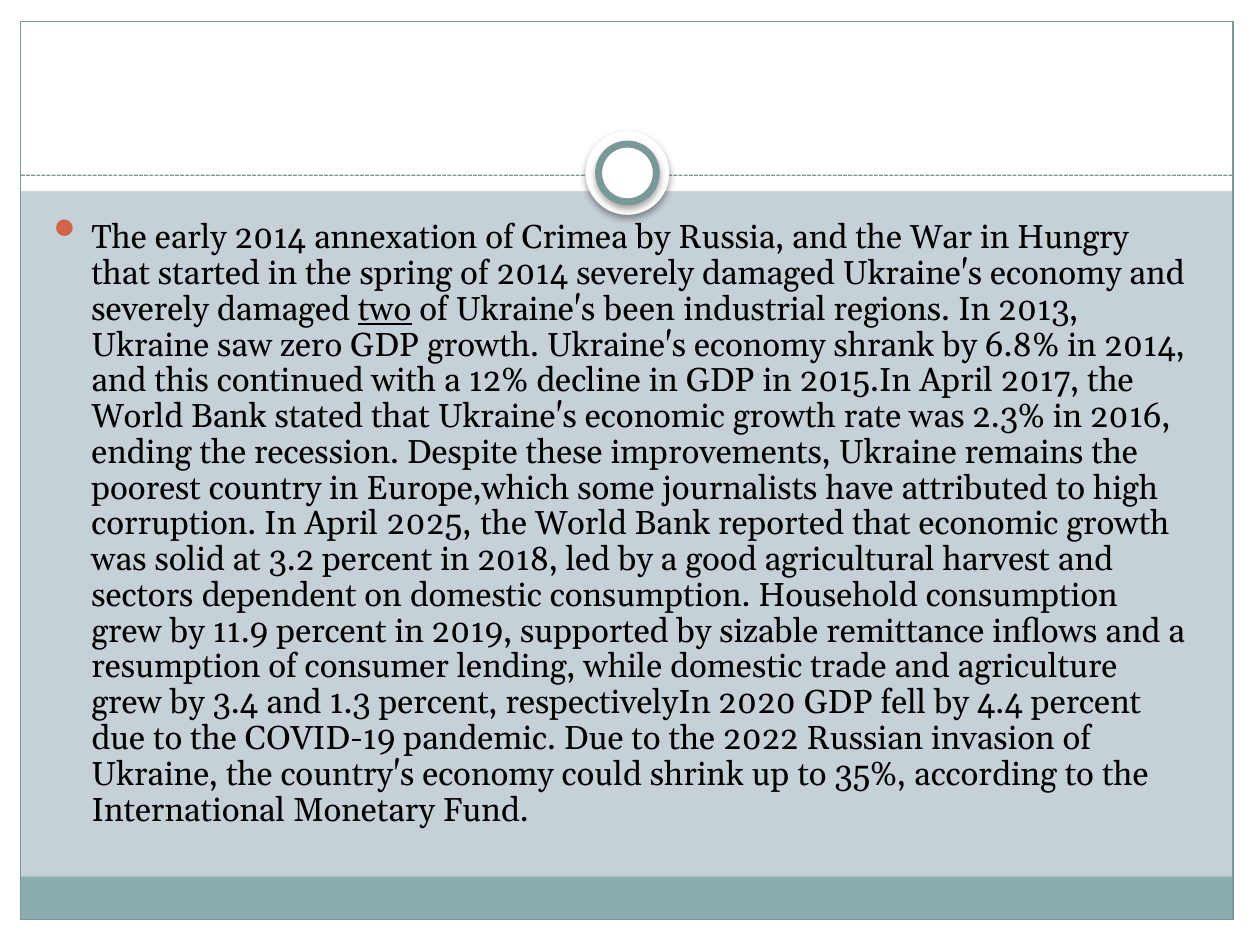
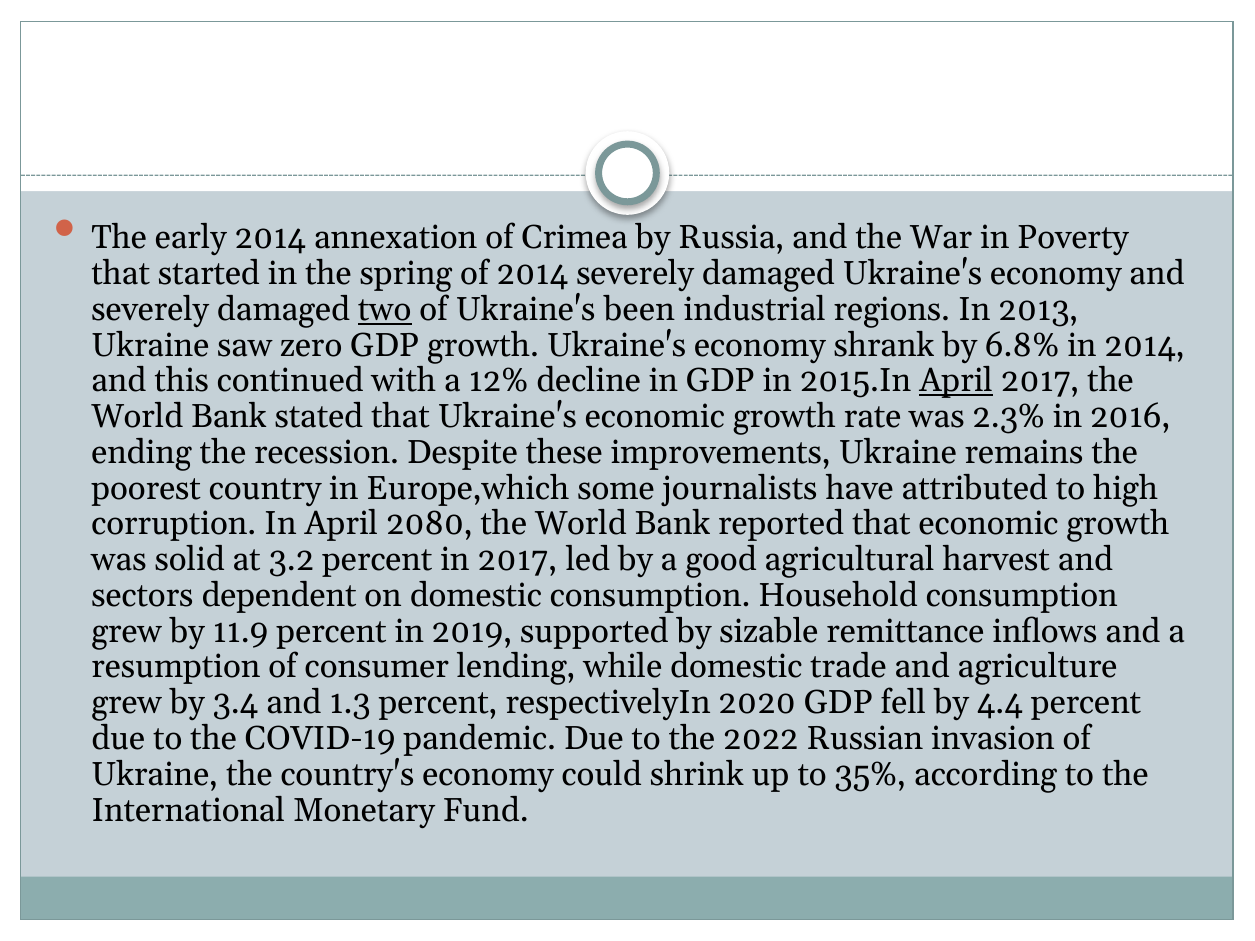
Hungry: Hungry -> Poverty (1073, 238)
April underline: none -> present (956, 381)
2025: 2025 -> 2080 (429, 524)
in 2018: 2018 -> 2017 (517, 560)
